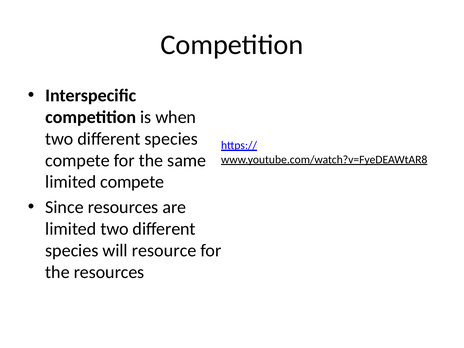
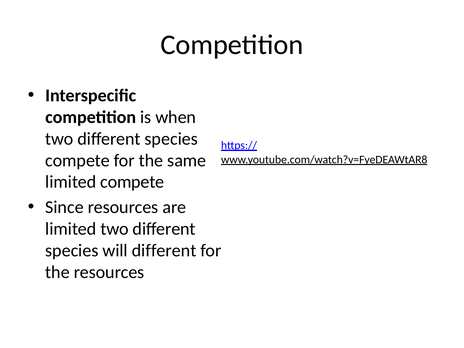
will resource: resource -> different (164, 250)
